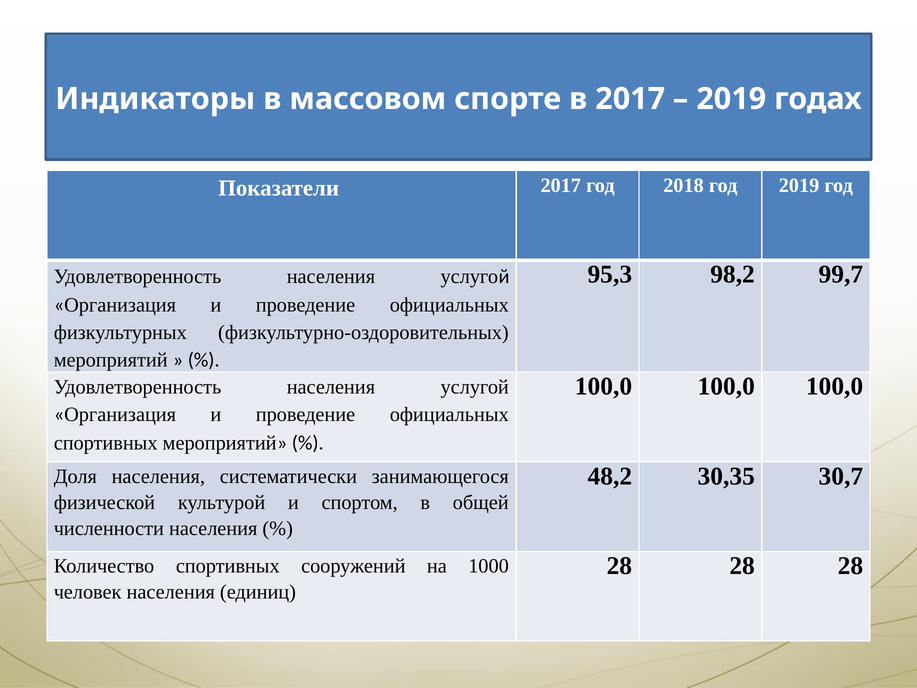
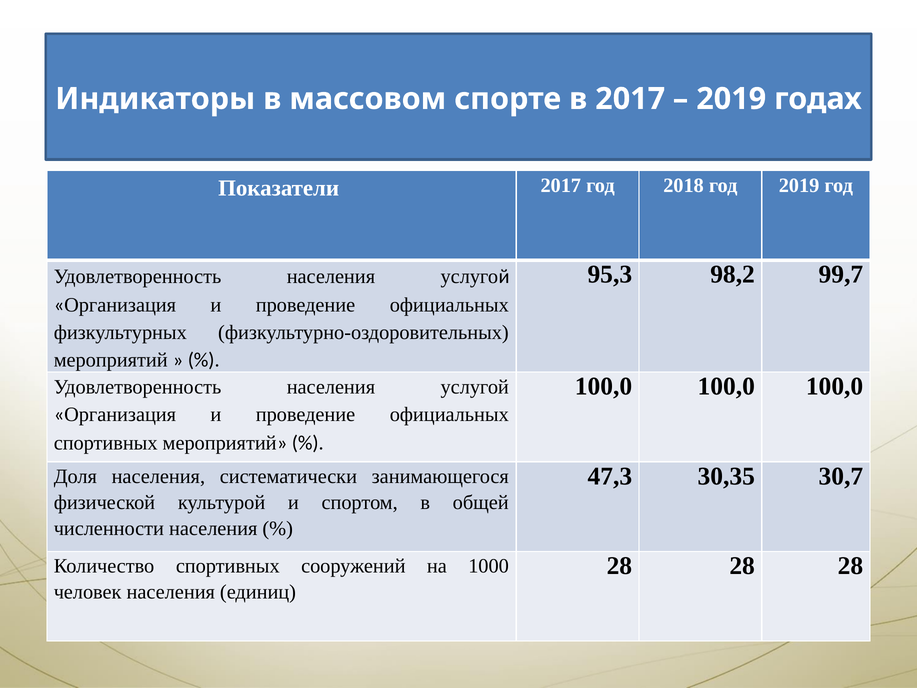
48,2: 48,2 -> 47,3 (610, 476)
